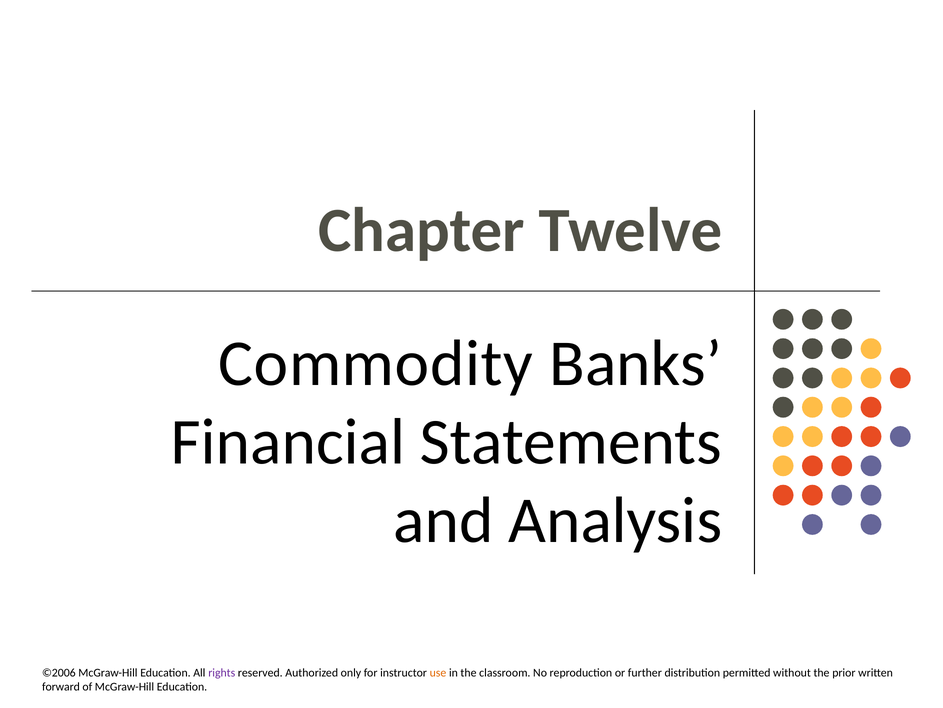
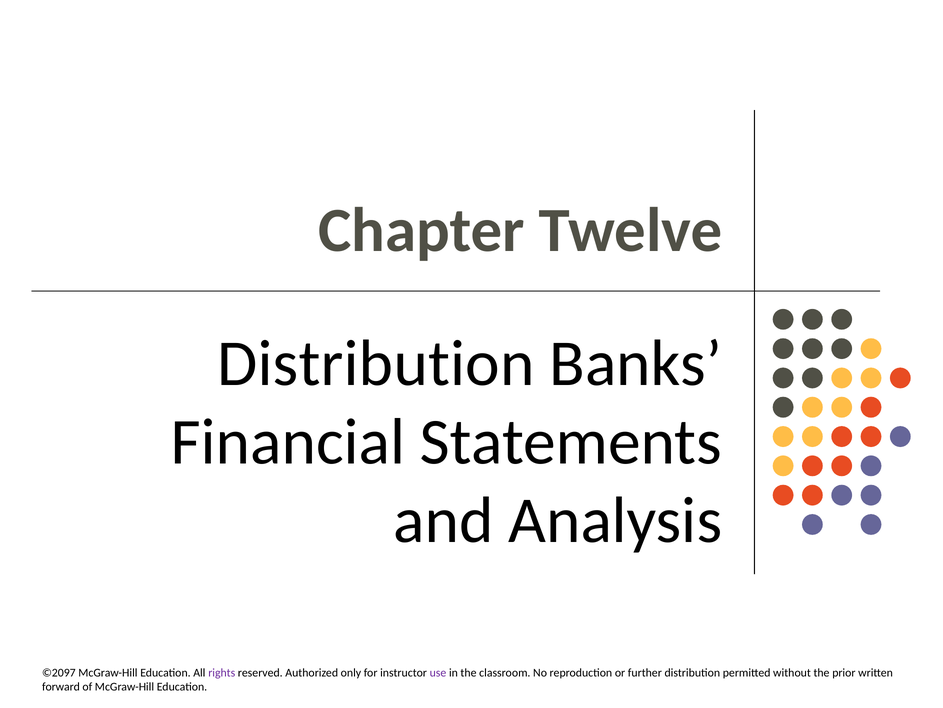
Commodity: Commodity -> Distribution (376, 363)
©2006: ©2006 -> ©2097 (59, 672)
use colour: orange -> purple (438, 672)
